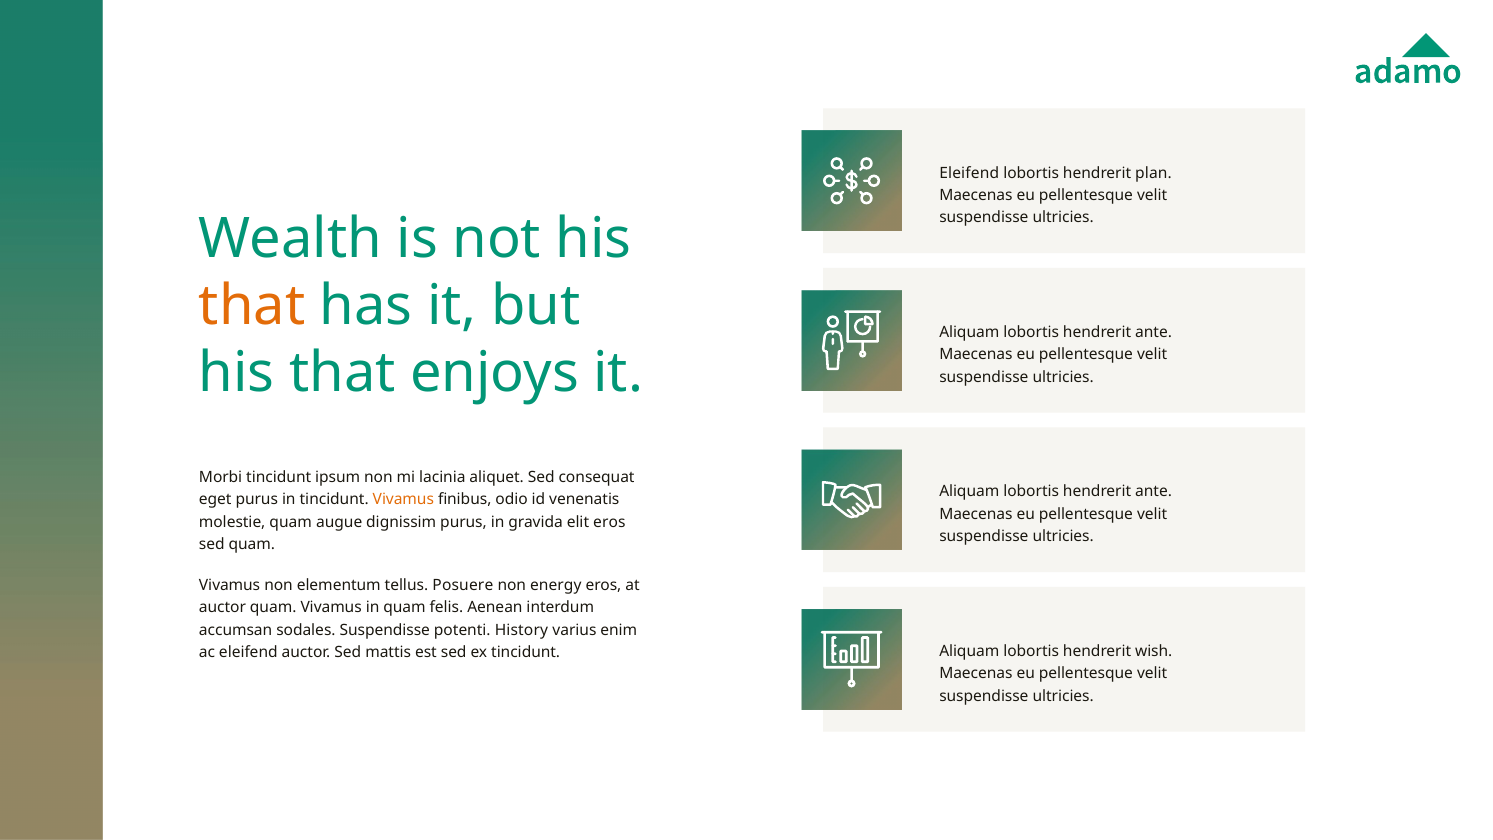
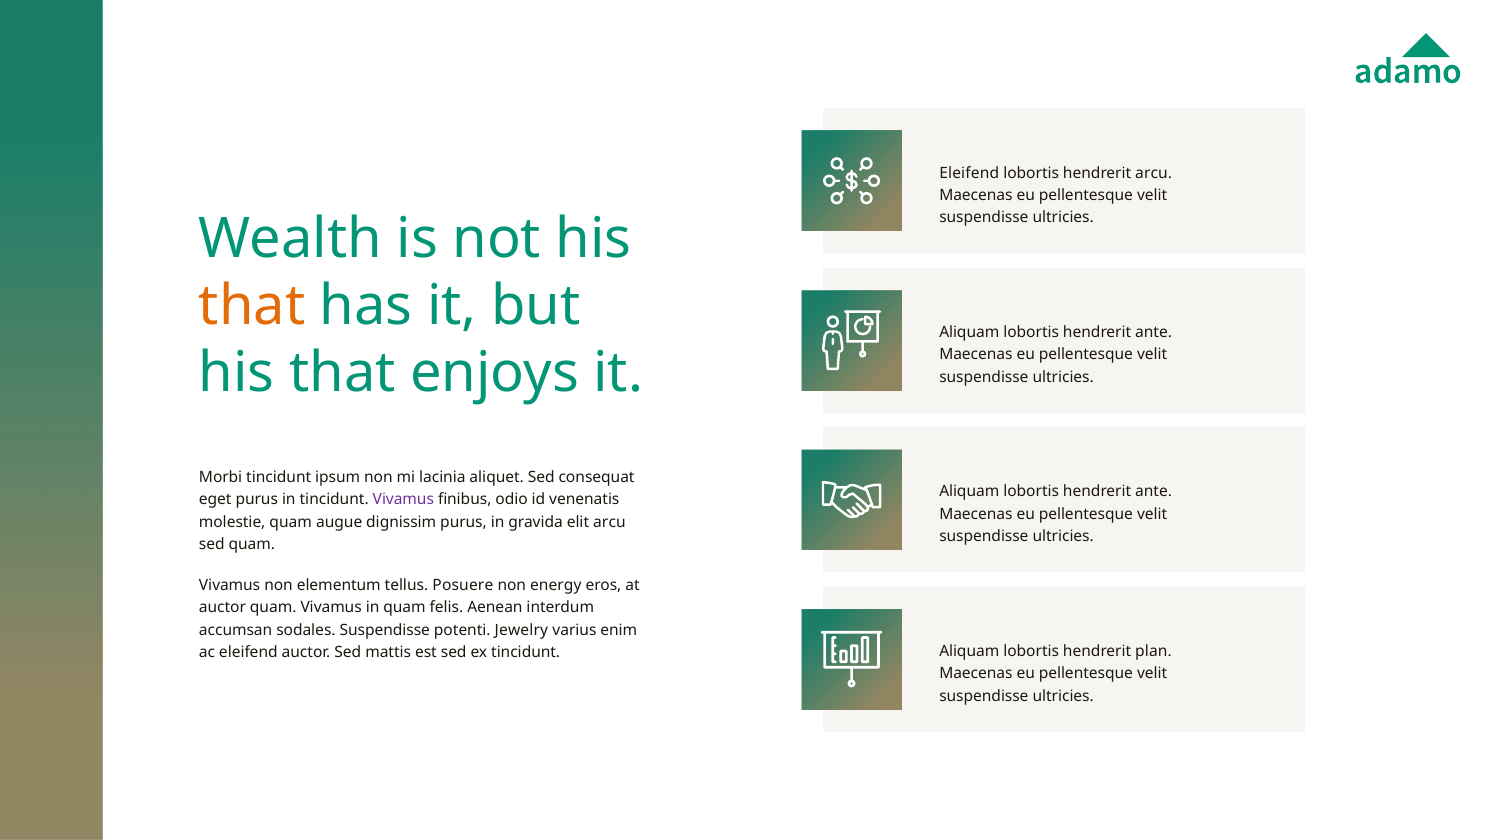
hendrerit plan: plan -> arcu (1154, 173)
Vivamus colour: orange -> purple (403, 499)
elit eros: eros -> arcu (609, 522)
History: History -> Jewelry (521, 630)
wish: wish -> plan (1154, 651)
